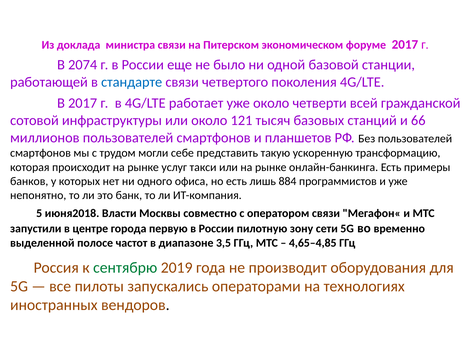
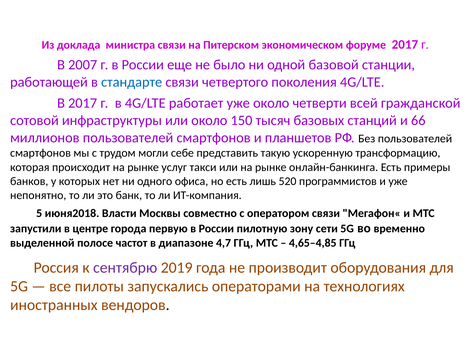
2074: 2074 -> 2007 (83, 65)
121: 121 -> 150 (241, 121)
884: 884 -> 520 (288, 182)
3,5: 3,5 -> 4,7 (224, 243)
сентябрю colour: green -> purple (125, 268)
